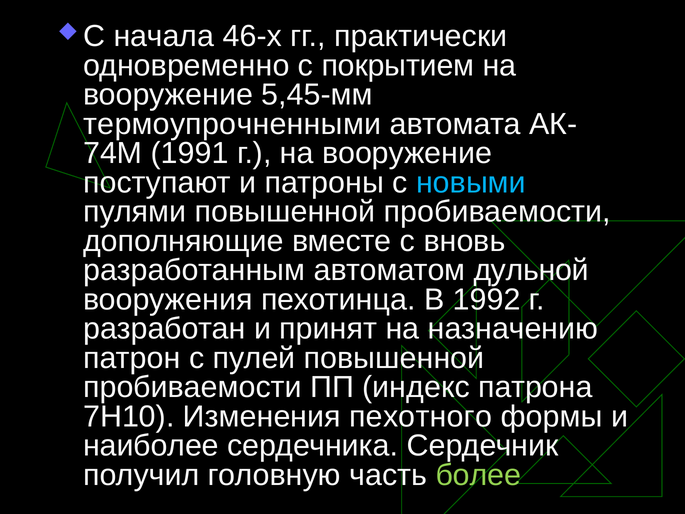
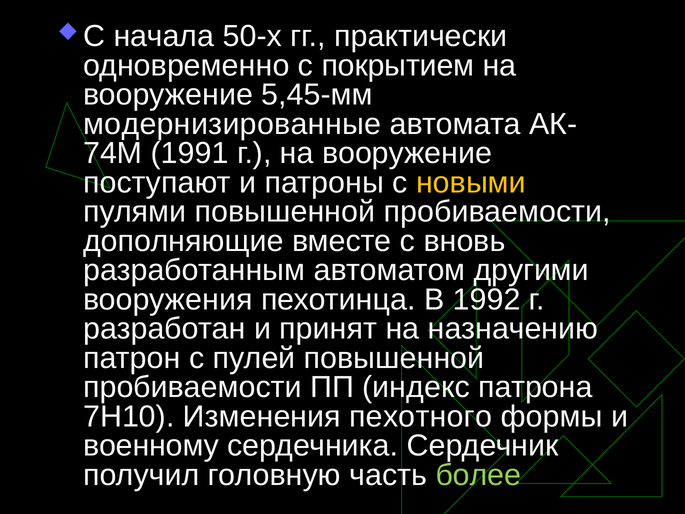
46-х: 46-х -> 50-х (252, 36)
термоупрочненными: термоупрочненными -> модернизированные (232, 124)
новыми colour: light blue -> yellow (471, 182)
дульной: дульной -> другими (531, 270)
наиболее: наиболее -> военному (151, 446)
